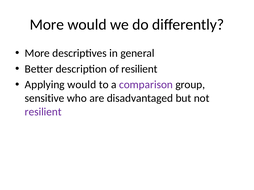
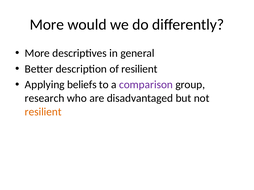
Applying would: would -> beliefs (82, 85)
sensitive: sensitive -> research (45, 98)
resilient colour: purple -> orange (43, 112)
